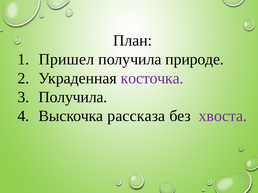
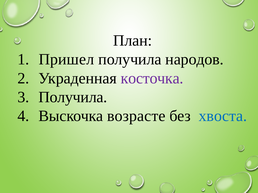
природе: природе -> народов (195, 60)
рассказа: рассказа -> возрасте (136, 116)
хвоста colour: purple -> blue (223, 116)
